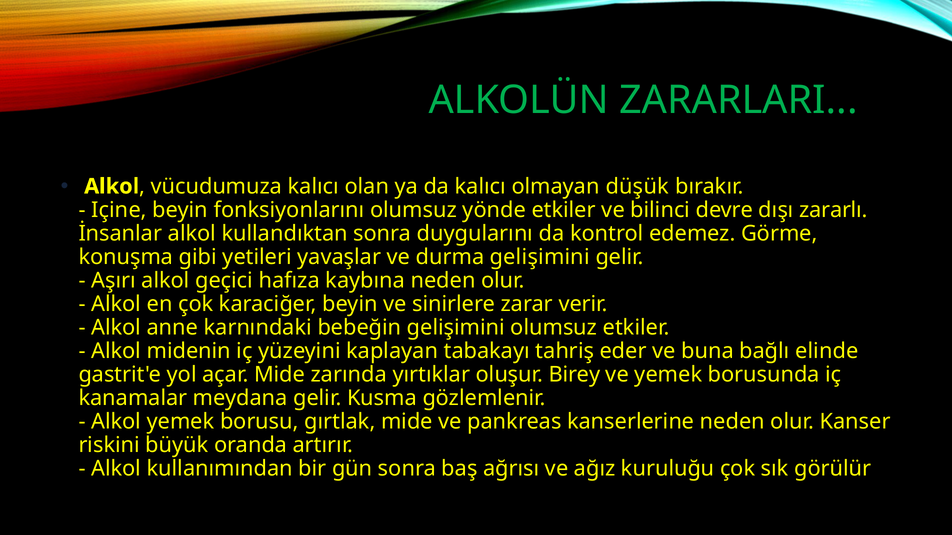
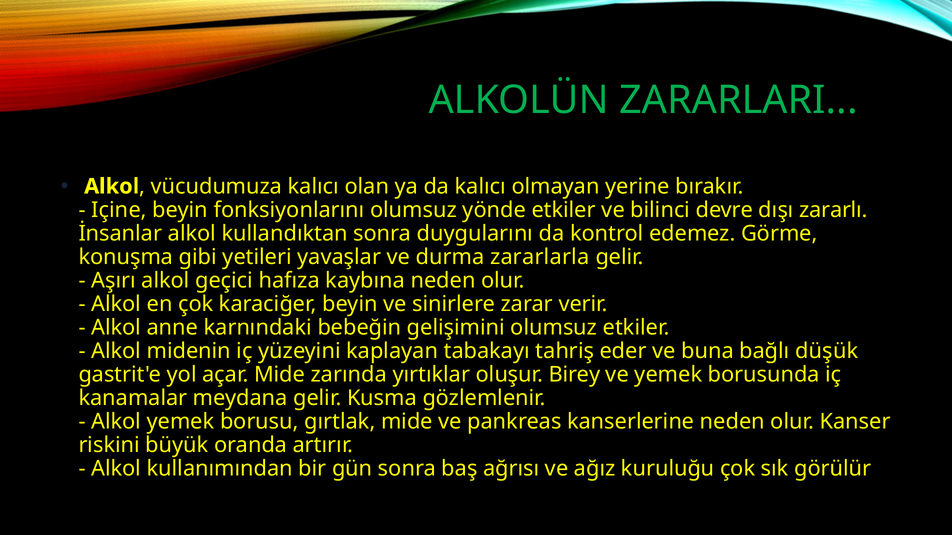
düşük: düşük -> yerine (637, 187)
durma gelişimini: gelişimini -> zararlarla (540, 257)
elinde: elinde -> düşük (827, 351)
